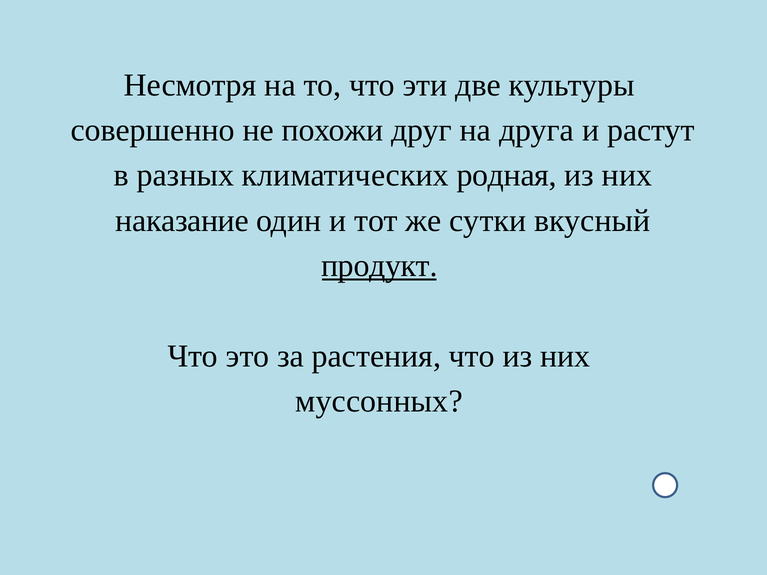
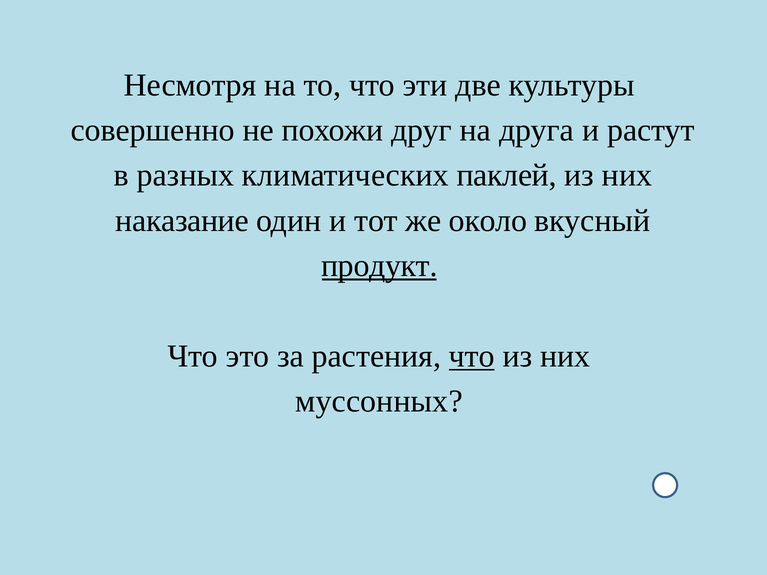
родная: родная -> паклей (507, 176)
сутки: сутки -> около (488, 221)
что underline: none -> present (472, 356)
